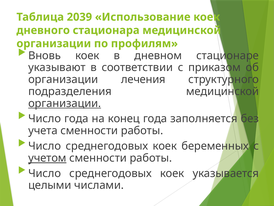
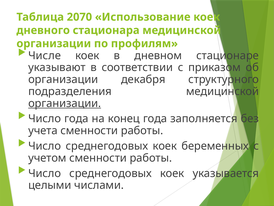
2039: 2039 -> 2070 (79, 17)
Вновь: Вновь -> Числе (45, 55)
лечения: лечения -> декабря (143, 79)
учетом underline: present -> none (47, 158)
